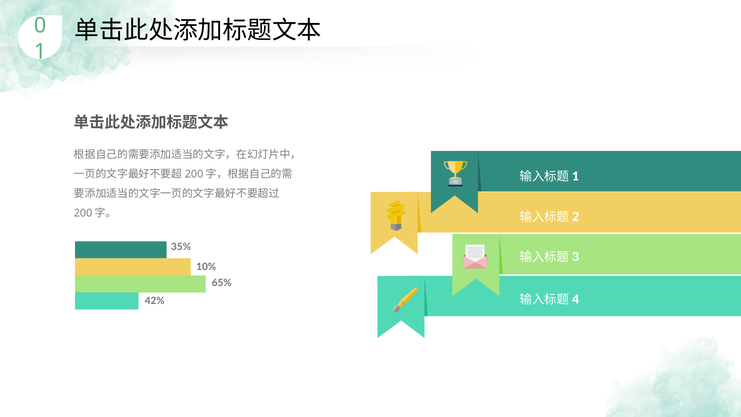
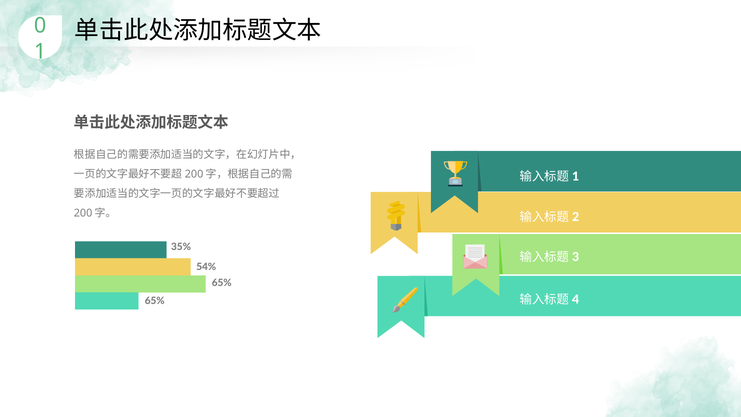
10%: 10% -> 54% (206, 267)
42%: 42% -> 65% (155, 301)
